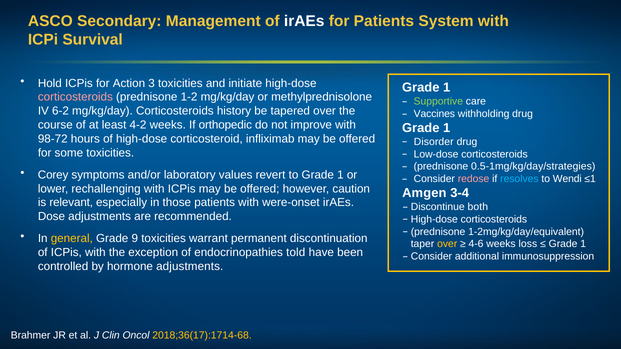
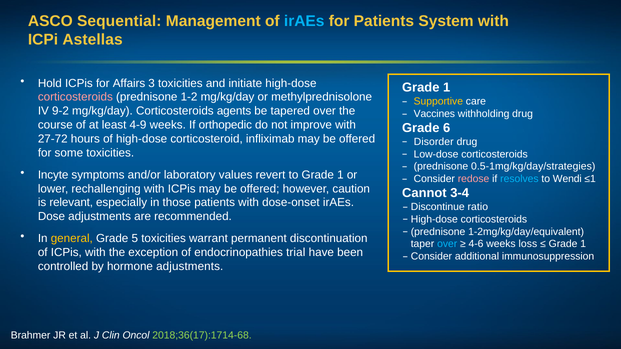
Secondary: Secondary -> Sequential (119, 21)
irAEs colour: white -> light blue (304, 21)
Survival: Survival -> Astellas (93, 40)
Action: Action -> Affairs (129, 83)
Supportive colour: light green -> yellow (438, 101)
6-2: 6-2 -> 9-2 (60, 111)
history: history -> agents (234, 111)
4-2: 4-2 -> 4-9 (138, 125)
1: 1 -> 6 (447, 128)
98-72: 98-72 -> 27-72 (53, 139)
Corey: Corey -> Incyte (53, 175)
Amgen: Amgen -> Cannot (424, 193)
were-onset: were-onset -> dose-onset (291, 203)
both: both -> ratio (478, 207)
9: 9 -> 5 (135, 239)
over colour: yellow -> light blue (447, 244)
told: told -> trial (296, 253)
2018;36(17):1714-68 colour: yellow -> light green (202, 336)
